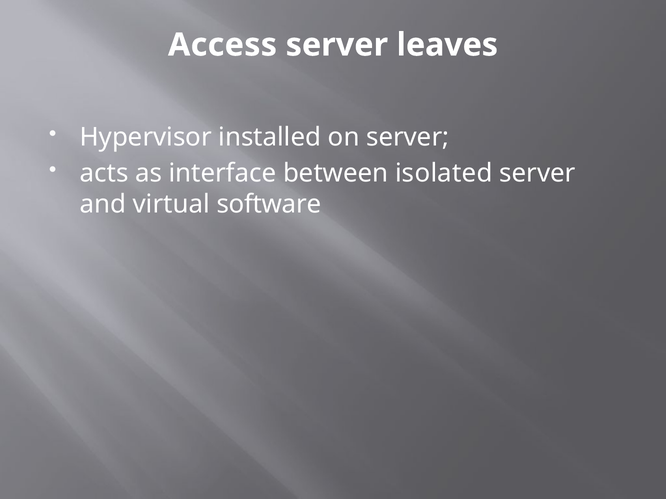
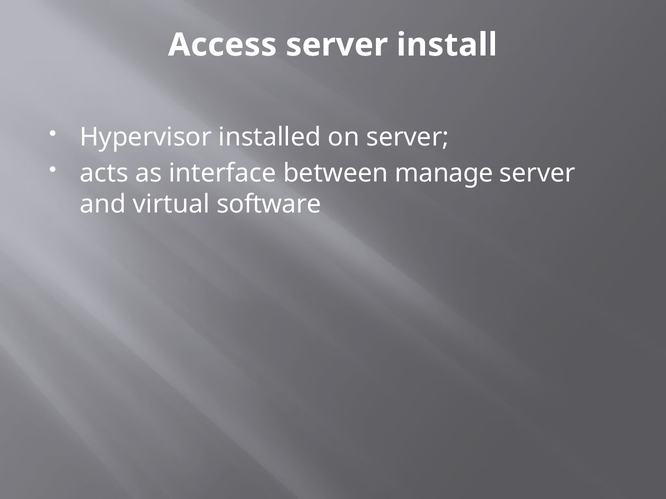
leaves: leaves -> install (447, 45)
isolated: isolated -> manage (444, 173)
